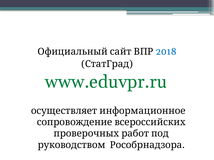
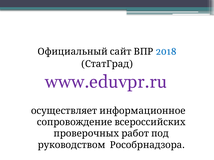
www.eduvpr.ru colour: green -> purple (106, 82)
